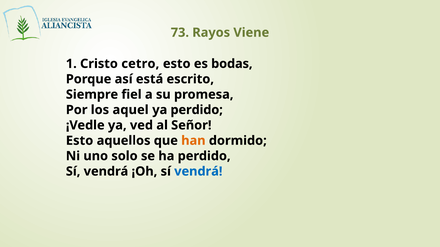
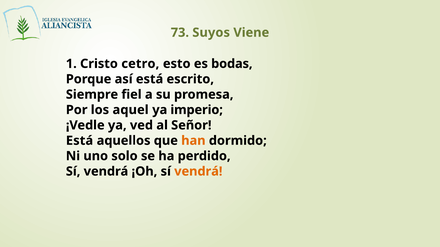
Rayos: Rayos -> Suyos (211, 33)
ya perdido: perdido -> imperio (197, 110)
Esto: Esto -> Está (80, 141)
vendrá colour: blue -> orange (198, 172)
